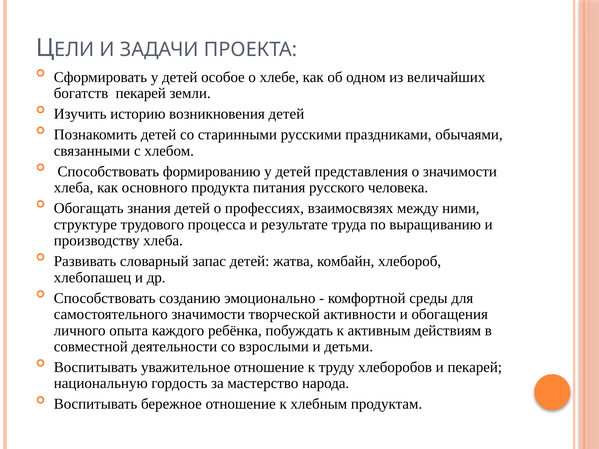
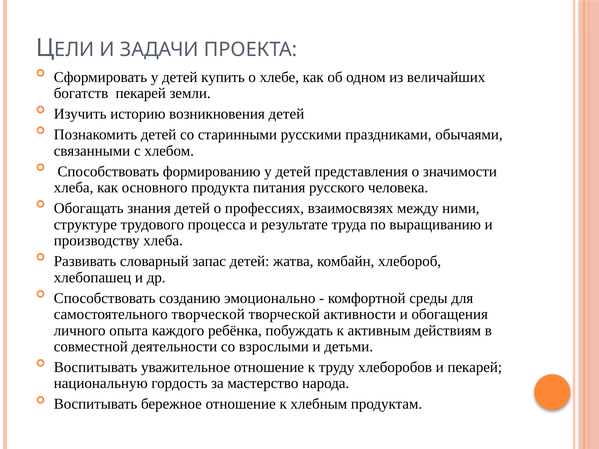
особое: особое -> купить (223, 77)
самостоятельного значимости: значимости -> творческой (208, 314)
